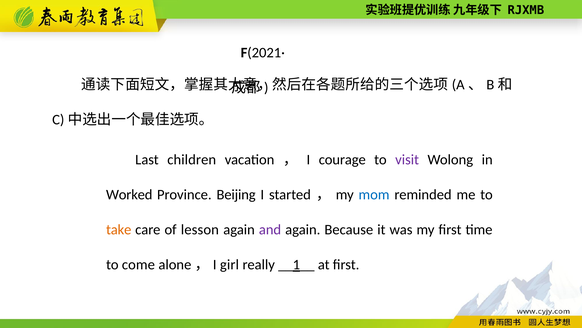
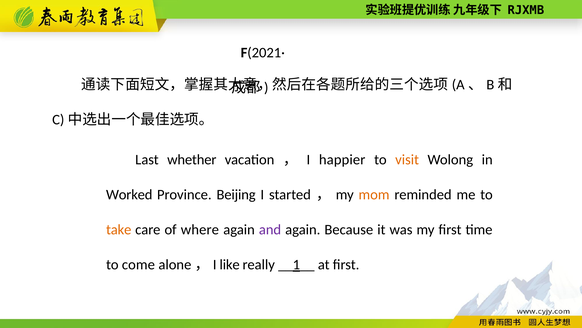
children: children -> whether (192, 159)
courage: courage -> happier (342, 159)
visit colour: purple -> orange (407, 159)
mom colour: blue -> orange (374, 194)
lesson: lesson -> where (200, 229)
girl: girl -> like (230, 264)
